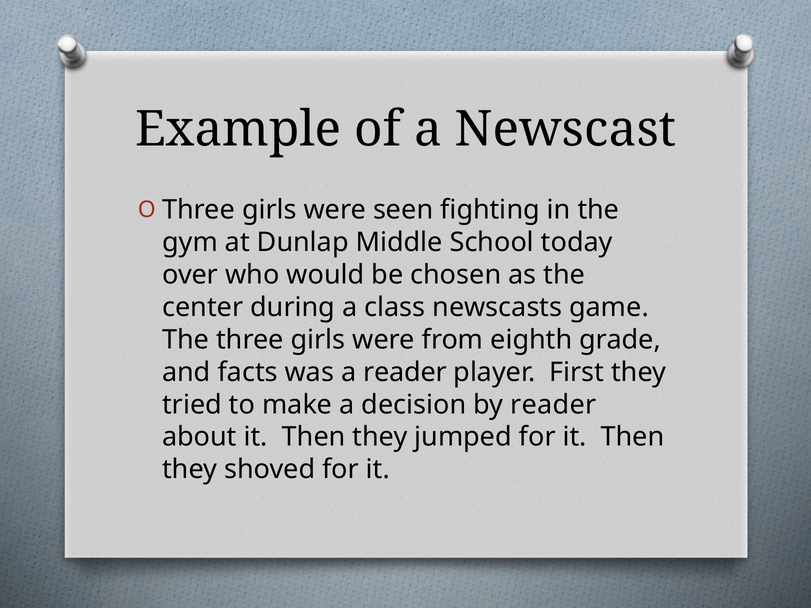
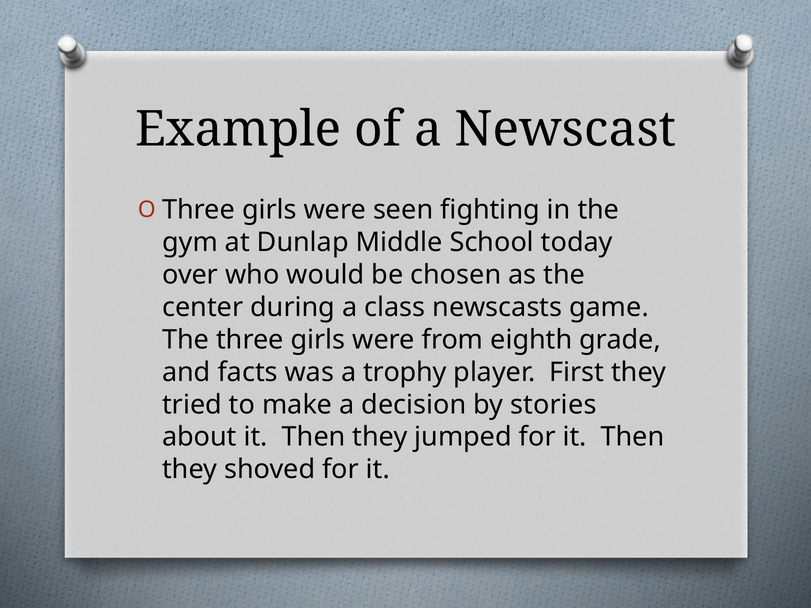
a reader: reader -> trophy (405, 372)
by reader: reader -> stories (553, 405)
